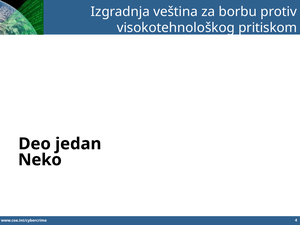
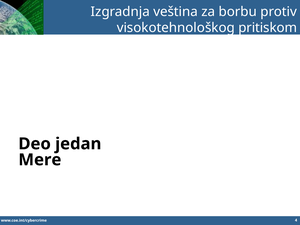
Neko: Neko -> Mere (40, 160)
